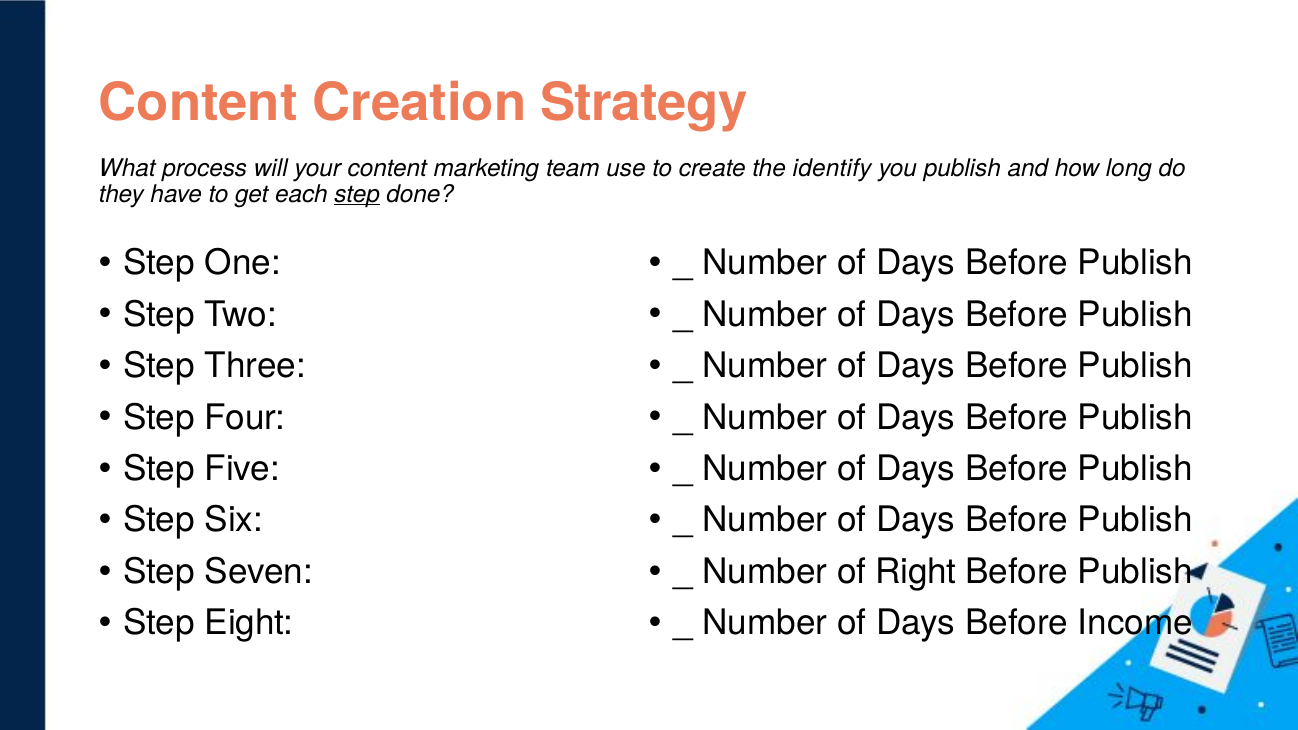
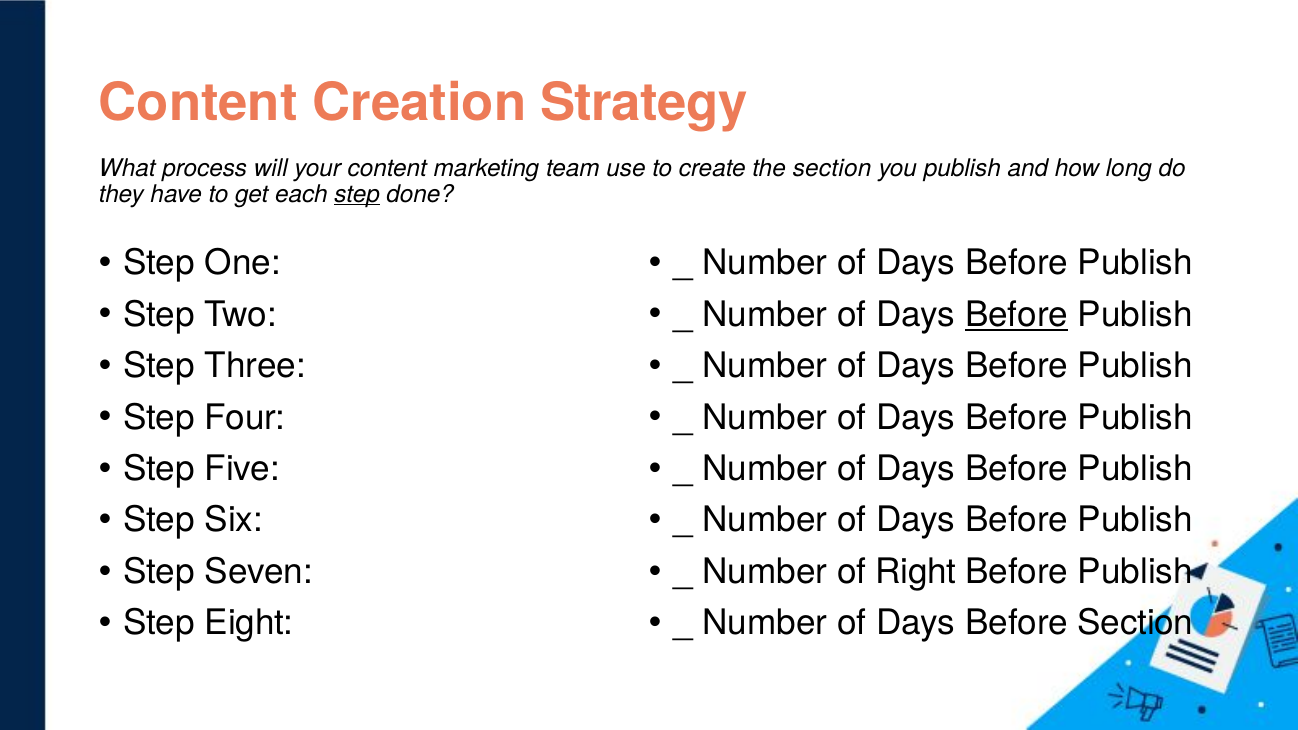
the identify: identify -> section (832, 168)
Before underline: none -> present (1017, 315)
Before Income: Income -> Section (1136, 623)
